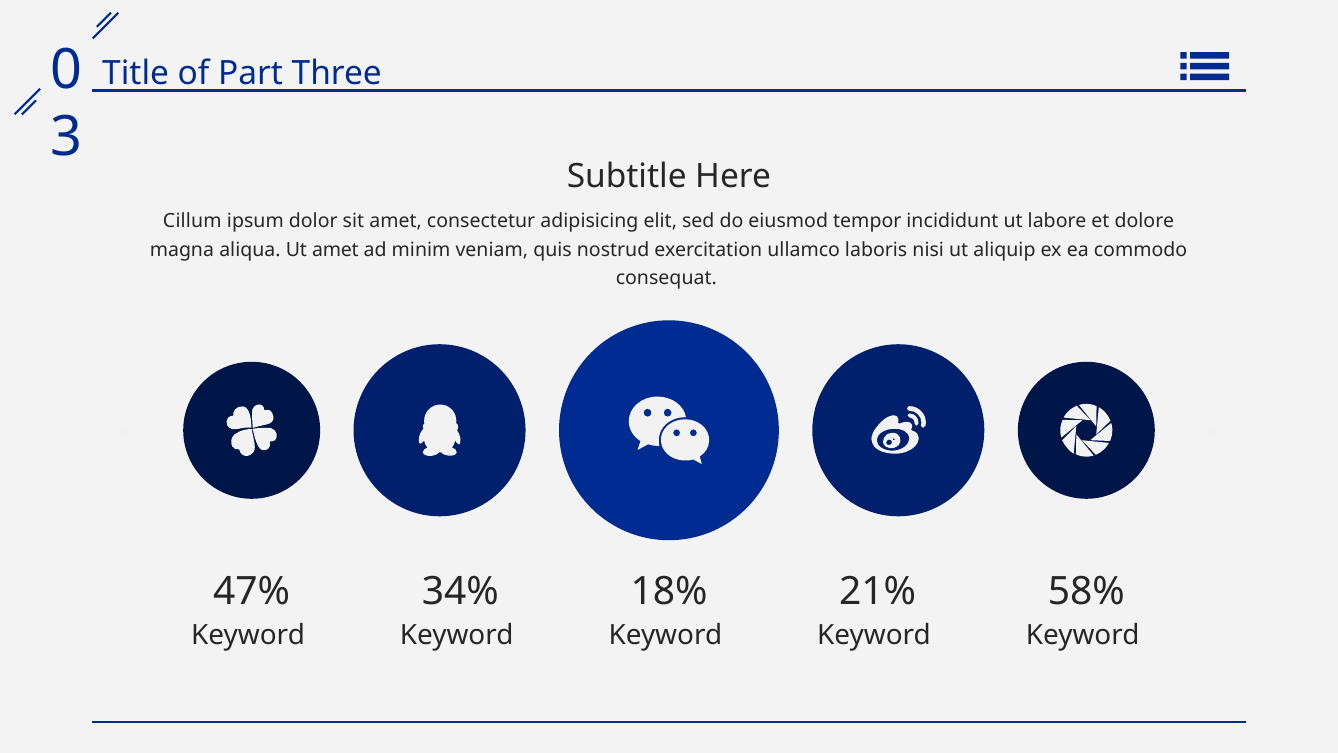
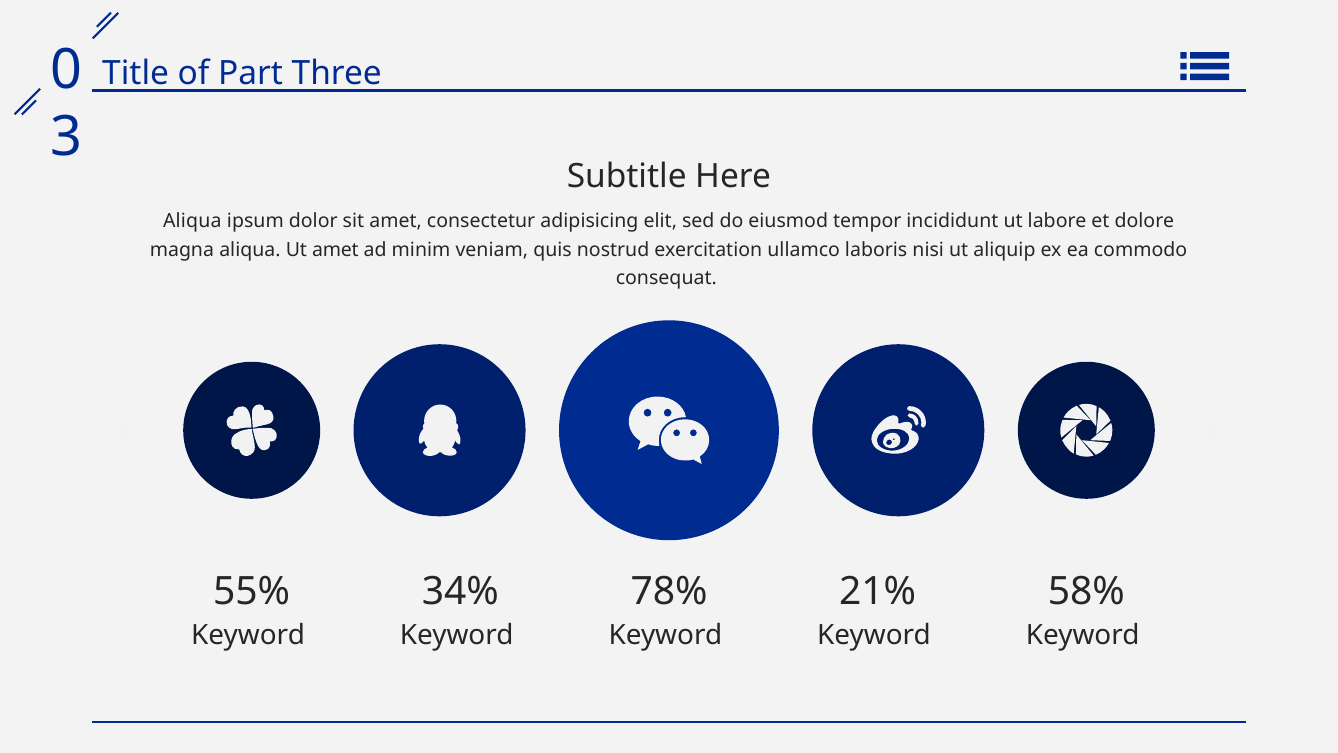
Cillum: Cillum -> Aliqua (192, 221)
47%: 47% -> 55% (252, 591)
18%: 18% -> 78% (669, 591)
